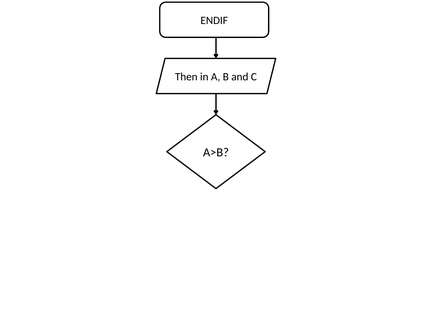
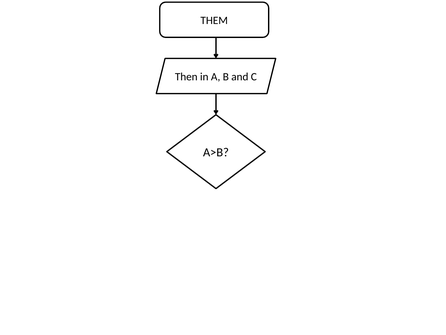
ENDIF: ENDIF -> THEM (214, 20)
